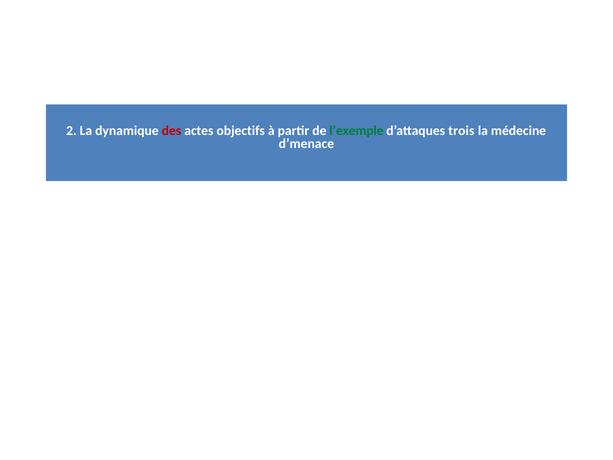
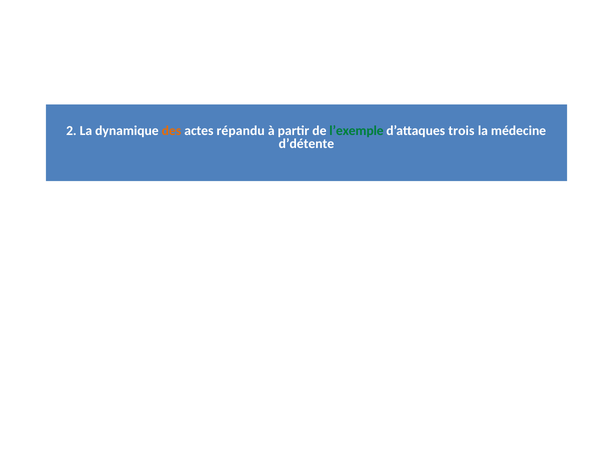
des colour: red -> orange (171, 130)
objectifs: objectifs -> répandu (241, 130)
d’menace: d’menace -> d’détente (306, 144)
